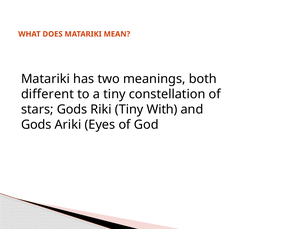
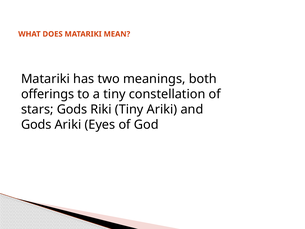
different: different -> offerings (48, 94)
Tiny With: With -> Ariki (162, 109)
